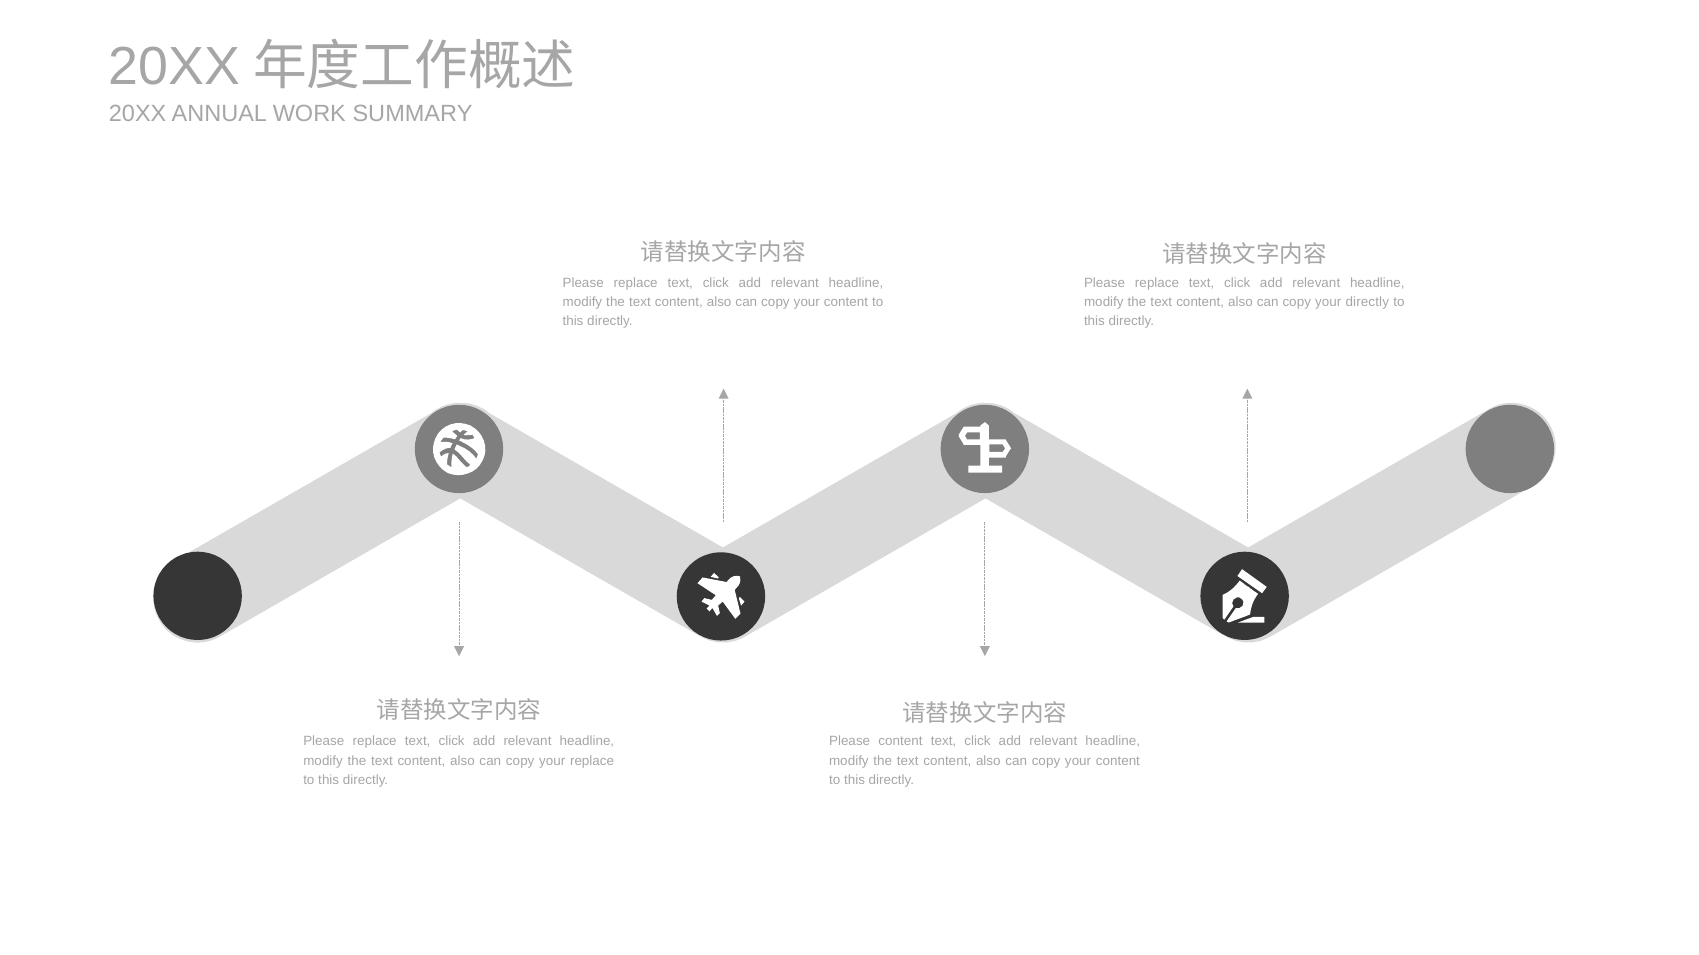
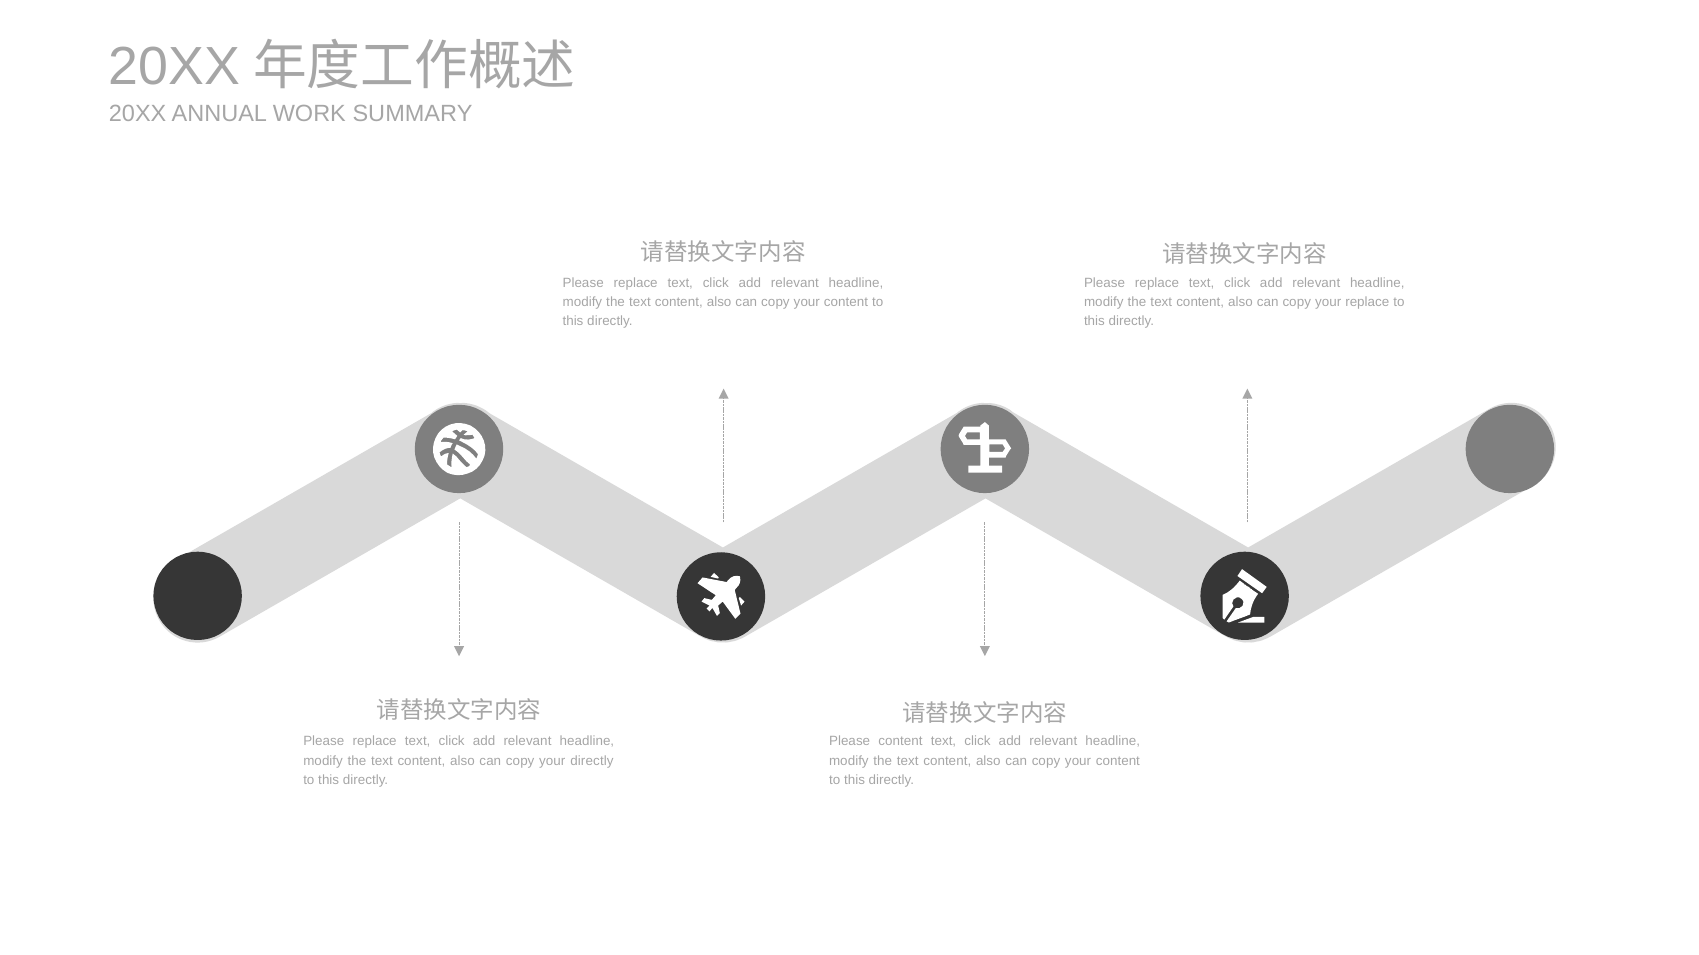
your directly: directly -> replace (1367, 302)
your replace: replace -> directly (592, 761)
